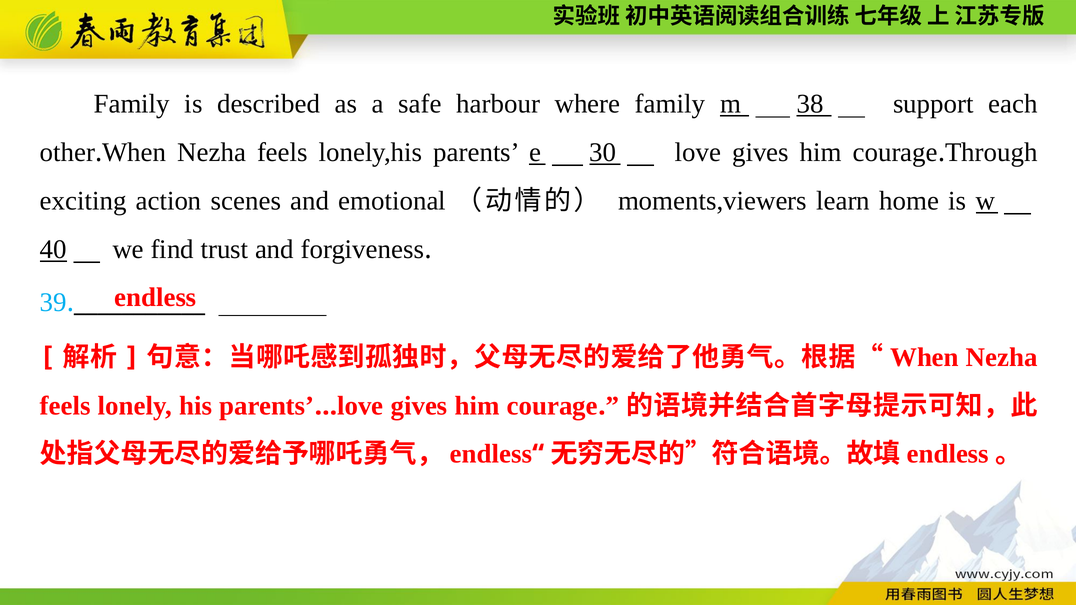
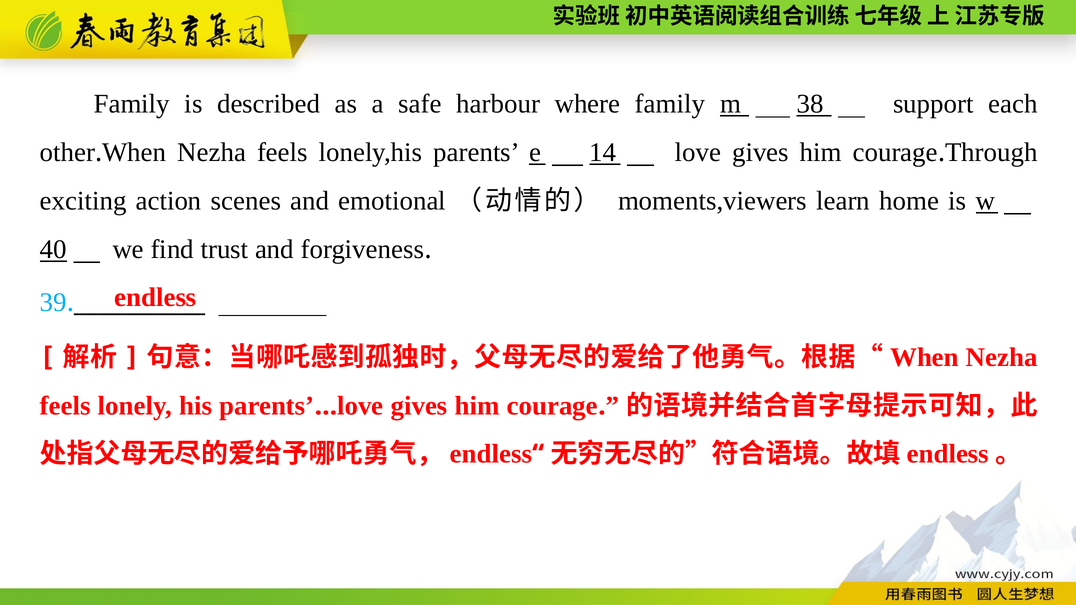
30: 30 -> 14 (603, 153)
